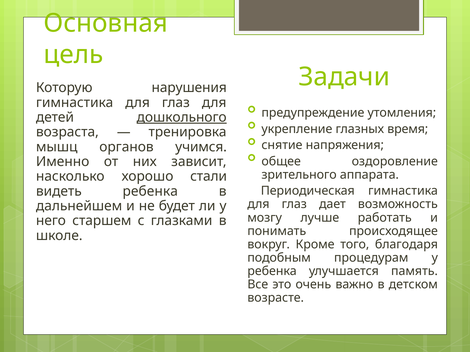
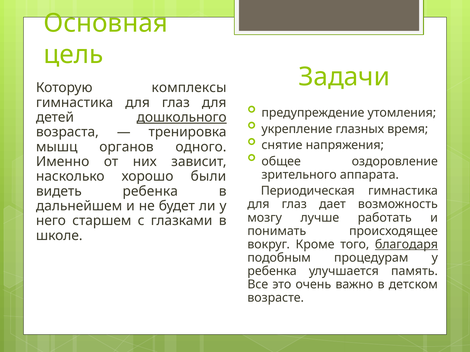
нарушения: нарушения -> комплексы (189, 88)
учимся: учимся -> одного (201, 147)
стали: стали -> были (208, 177)
благодаря underline: none -> present (406, 245)
